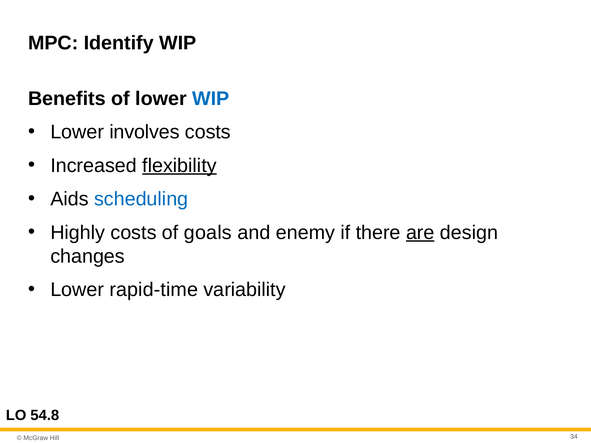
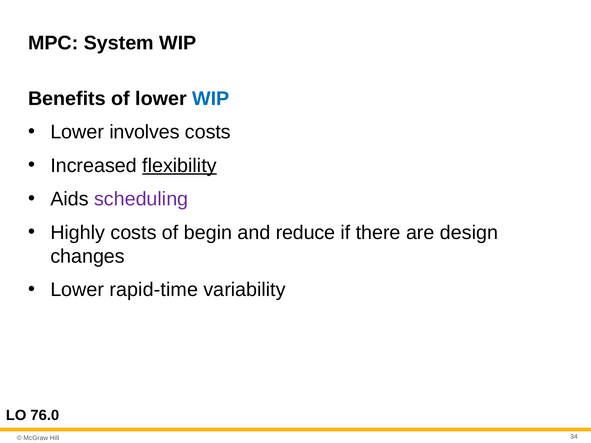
Identify: Identify -> System (119, 43)
scheduling colour: blue -> purple (141, 199)
goals: goals -> begin (208, 233)
enemy: enemy -> reduce (305, 233)
are underline: present -> none (420, 233)
54.8: 54.8 -> 76.0 (45, 416)
